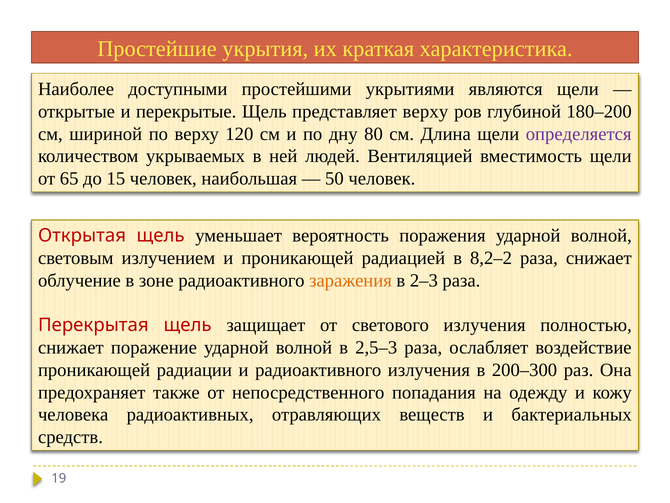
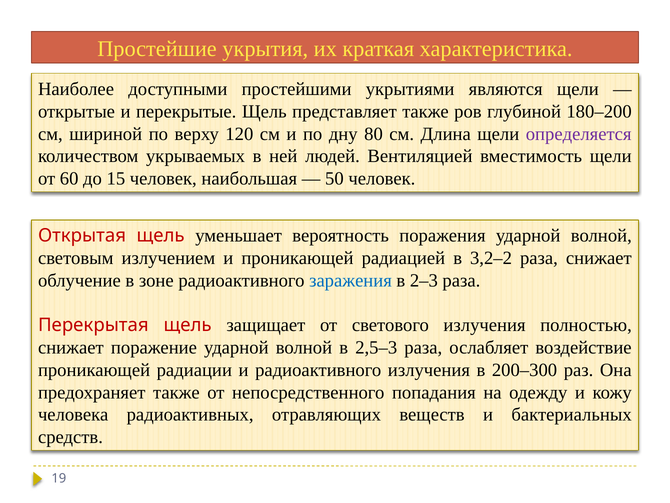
представляет верху: верху -> также (426, 111)
65: 65 -> 60 (69, 178)
8,2–2: 8,2–2 -> 3,2–2 (491, 258)
заражения colour: orange -> blue (350, 280)
